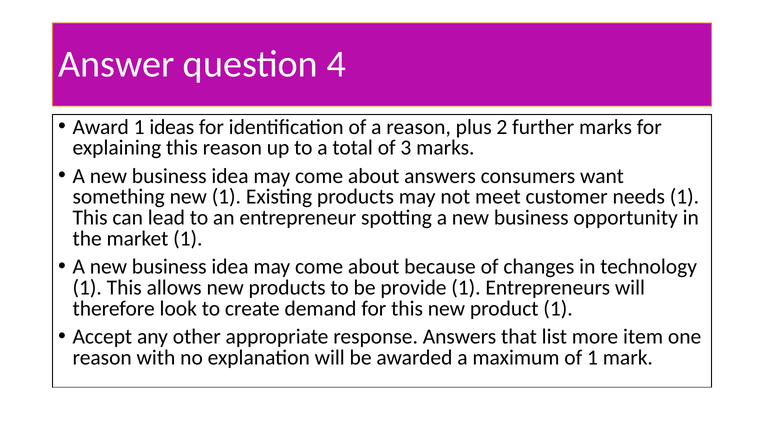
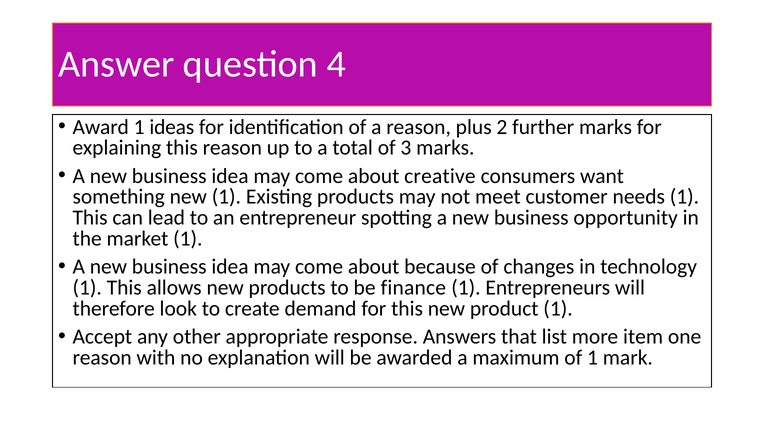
about answers: answers -> creative (440, 176)
provide: provide -> finance (413, 288)
